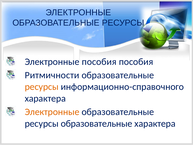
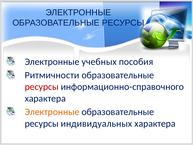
Электронные пособия: пособия -> учебных (99, 62)
ресурсы colour: orange -> red (42, 87)
ресурсы образовательные: образовательные -> индивидуальных (96, 123)
